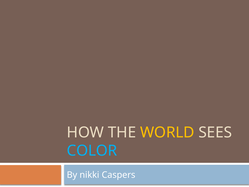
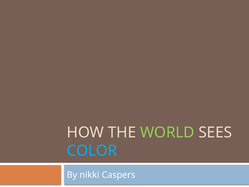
WORLD colour: yellow -> light green (167, 132)
